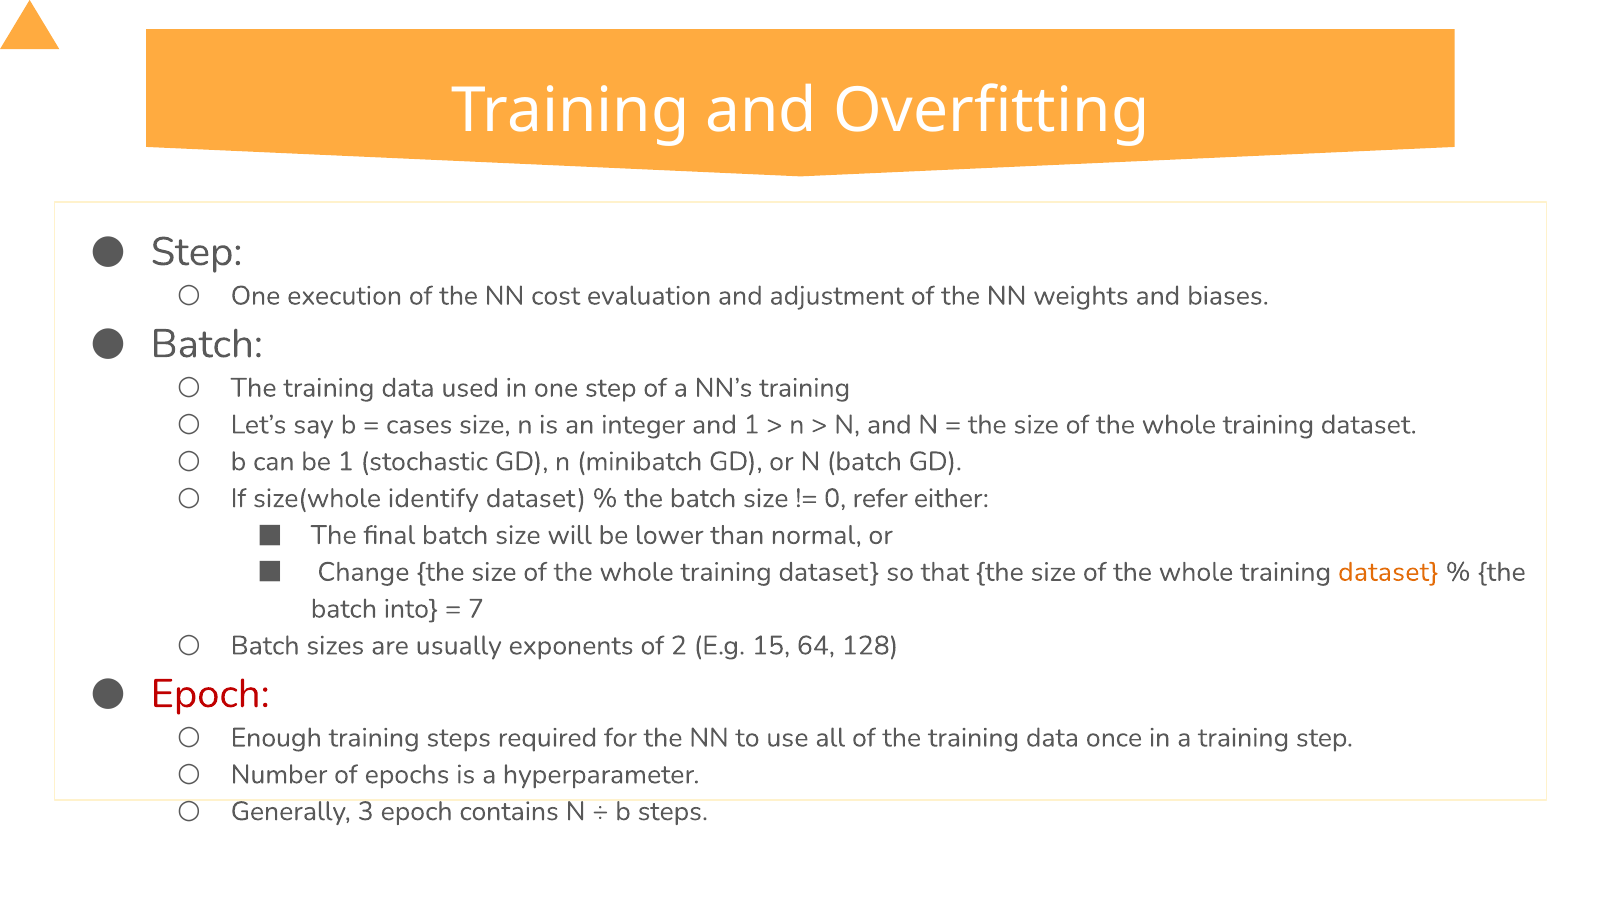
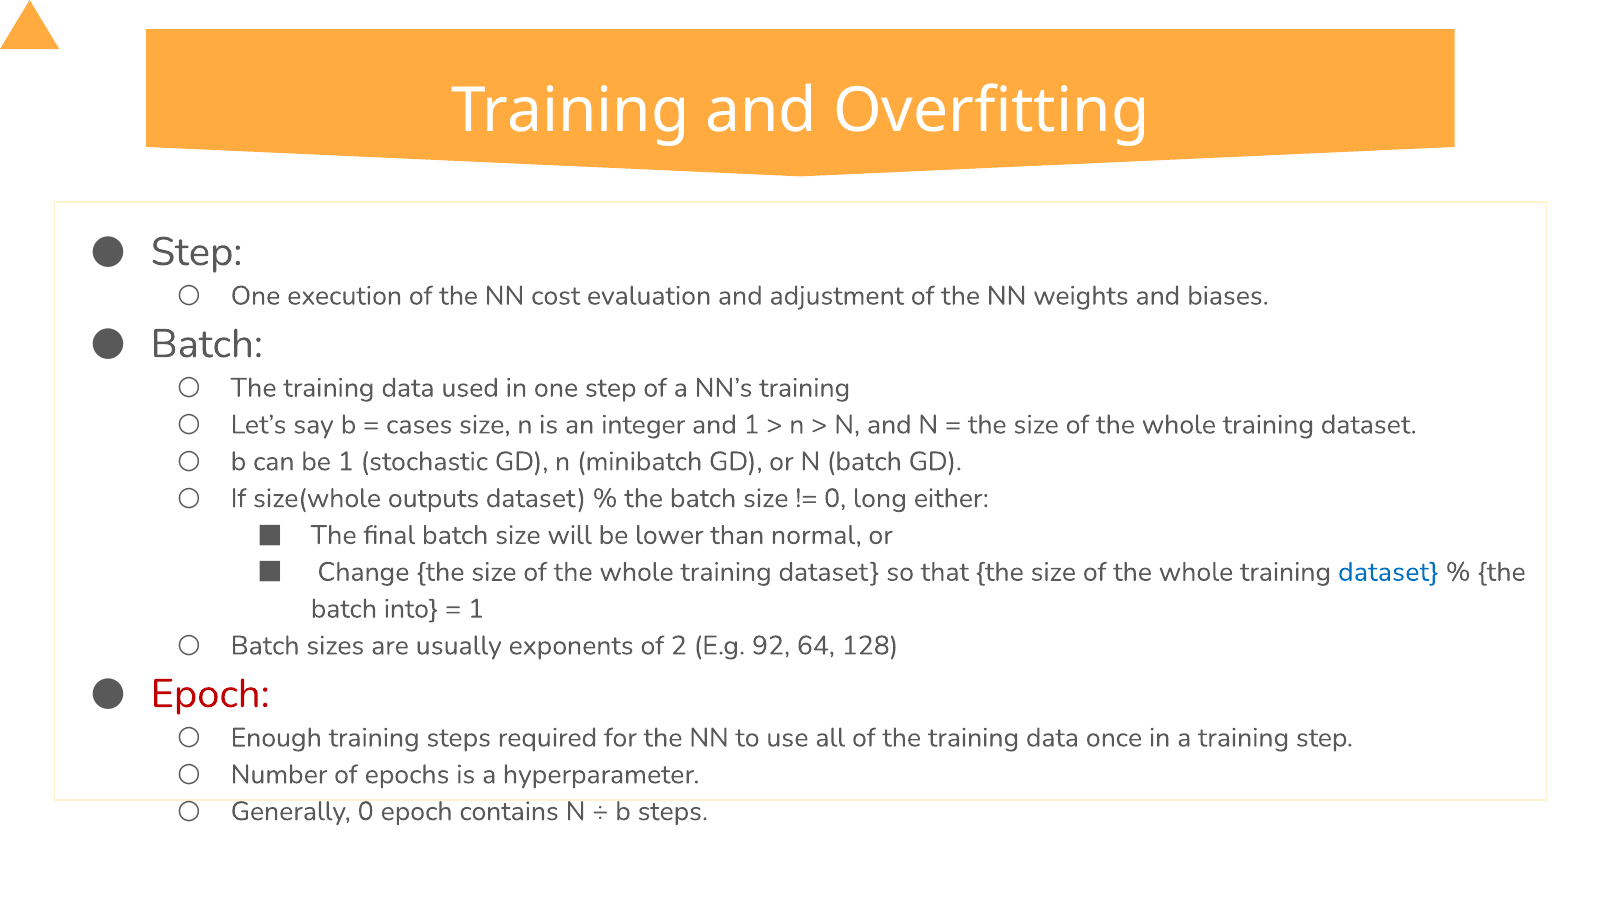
identify: identify -> outputs (434, 498)
refer: refer -> long (880, 498)
dataset colour: orange -> blue (1388, 572)
7: 7 -> 1 (476, 609)
15: 15 -> 92 (771, 645)
Generally 3: 3 -> 0 (366, 811)
